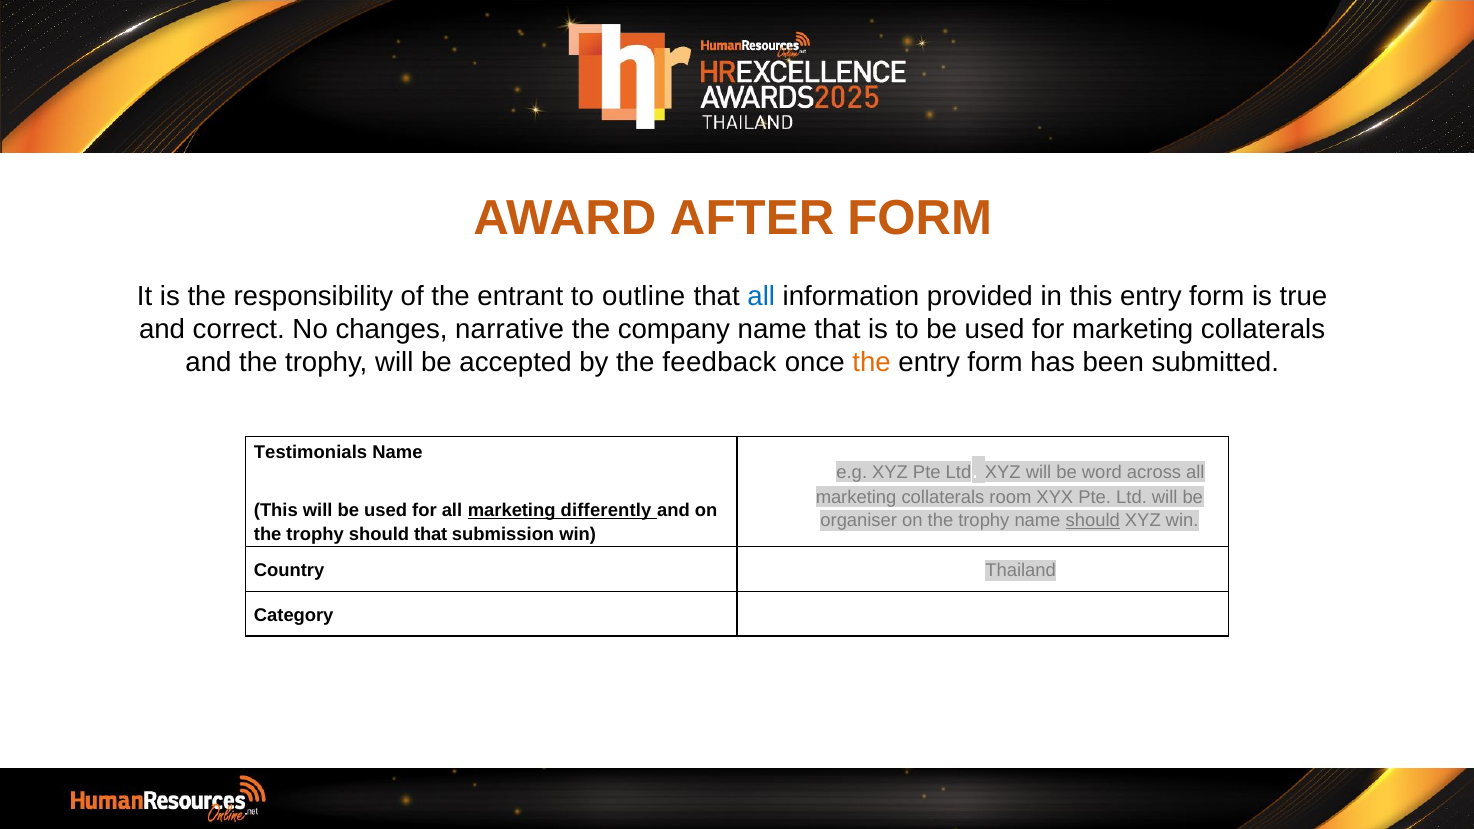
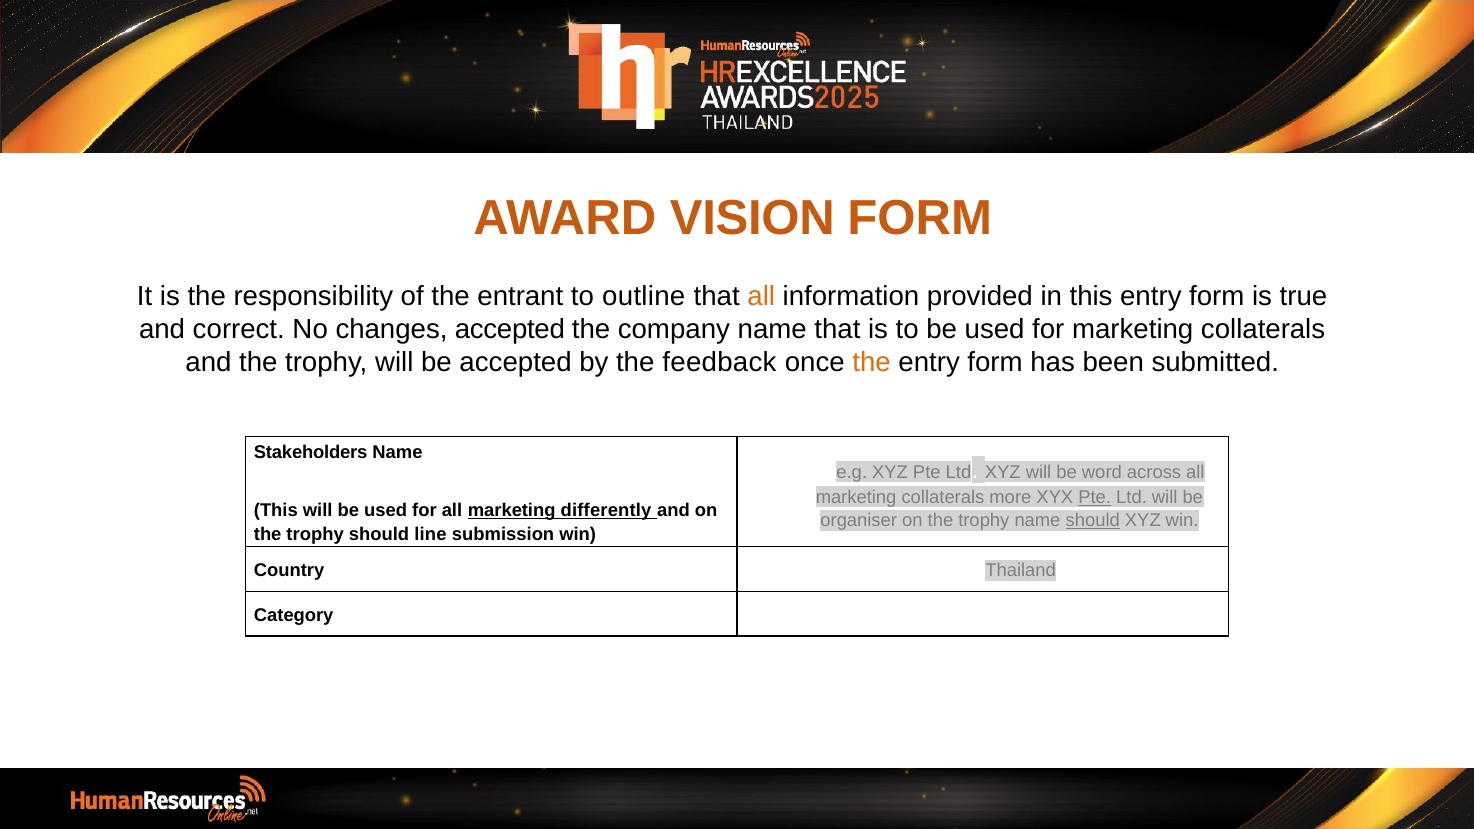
AFTER: AFTER -> VISION (752, 219)
all colour: blue -> orange (761, 296)
changes narrative: narrative -> accepted (510, 329)
Testimonials: Testimonials -> Stakeholders (311, 453)
room: room -> more (1010, 497)
Pte underline: none -> present (1095, 497)
should that: that -> line (430, 534)
